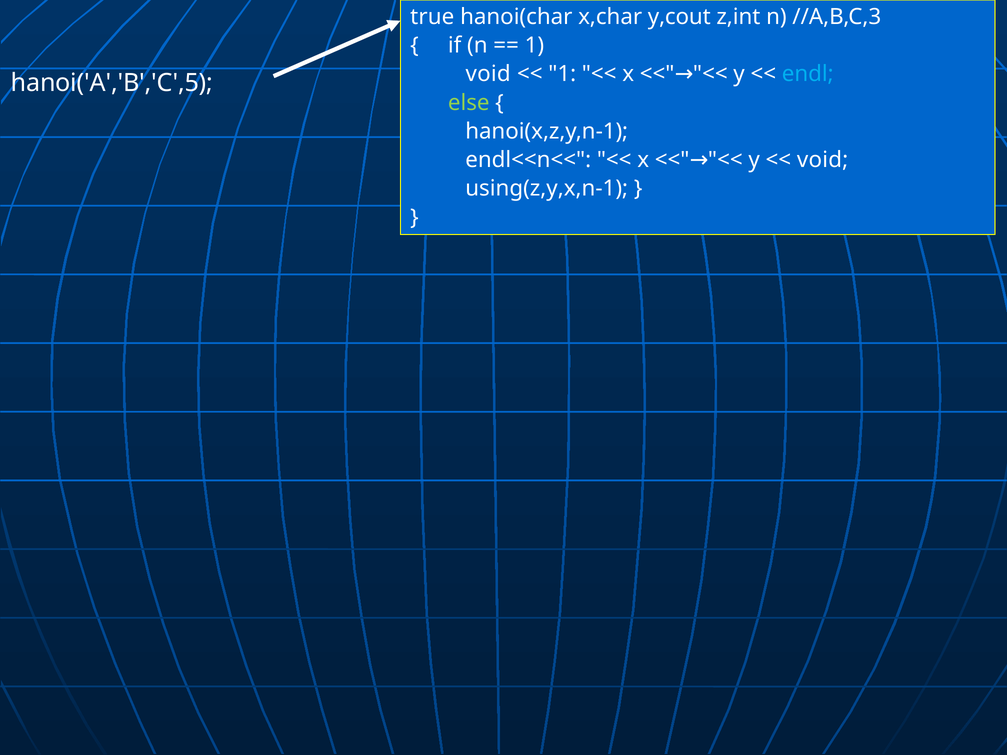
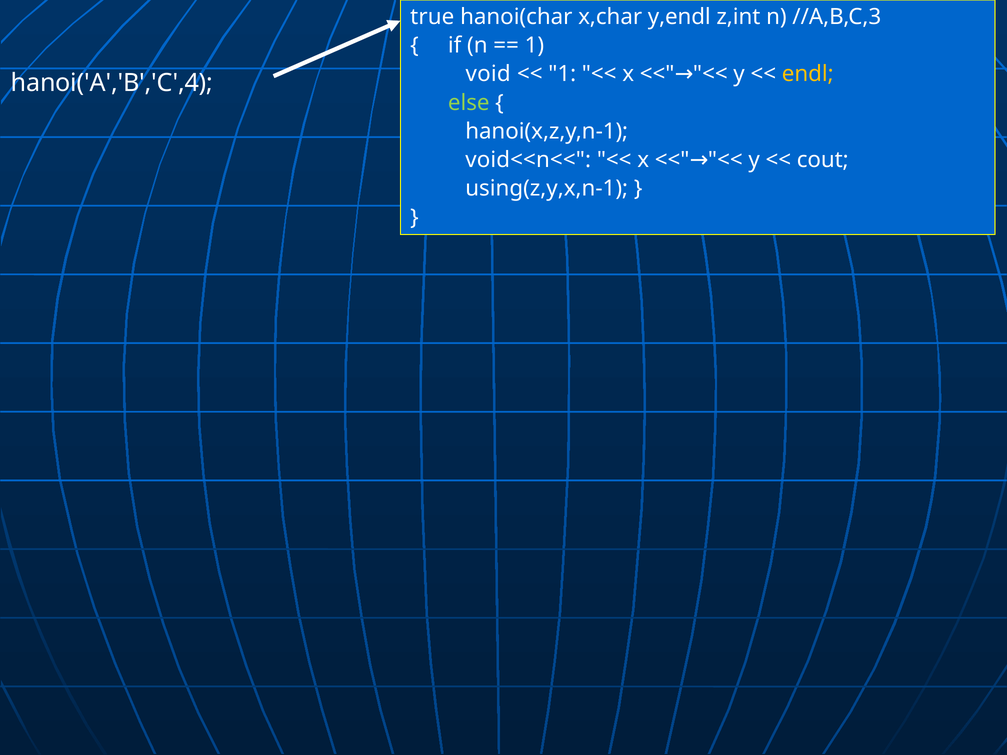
y,cout: y,cout -> y,endl (679, 17)
endl colour: light blue -> yellow (808, 74)
hanoi('A','B','C',5: hanoi('A','B','C',5 -> hanoi('A','B','C',4 (112, 83)
endl<<n<<: endl<<n<< -> void<<n<< (528, 160)
void: void -> cout (823, 160)
